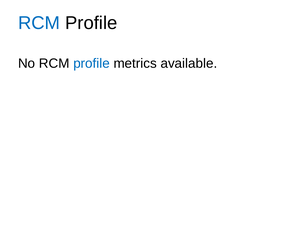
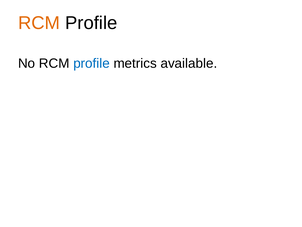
RCM colour: blue -> orange (39, 23)
